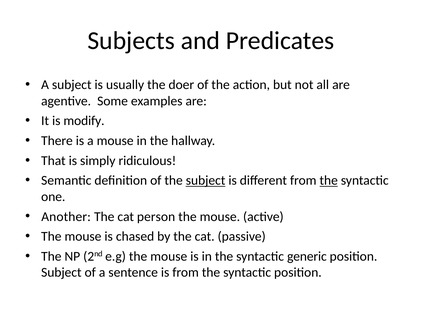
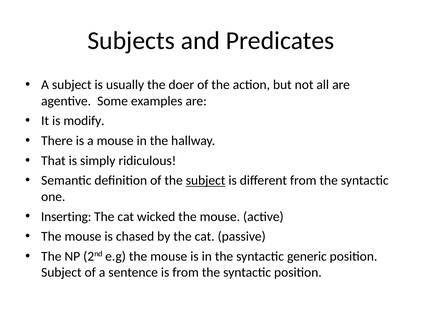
the underline: present -> none (329, 181)
Another: Another -> Inserting (66, 217)
person: person -> wicked (156, 217)
